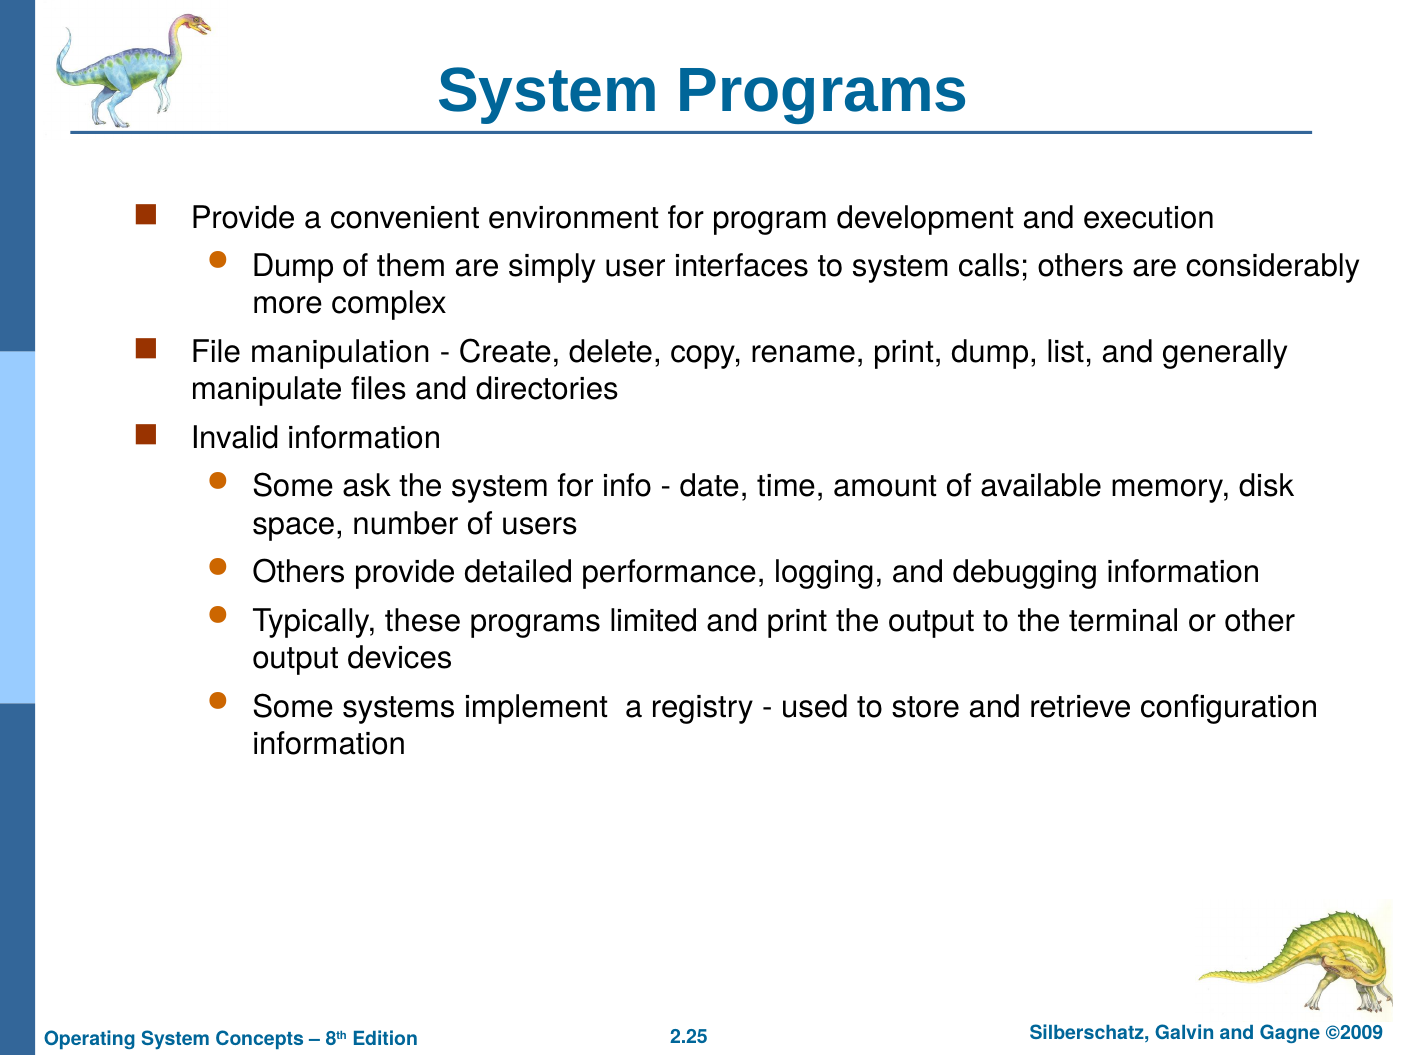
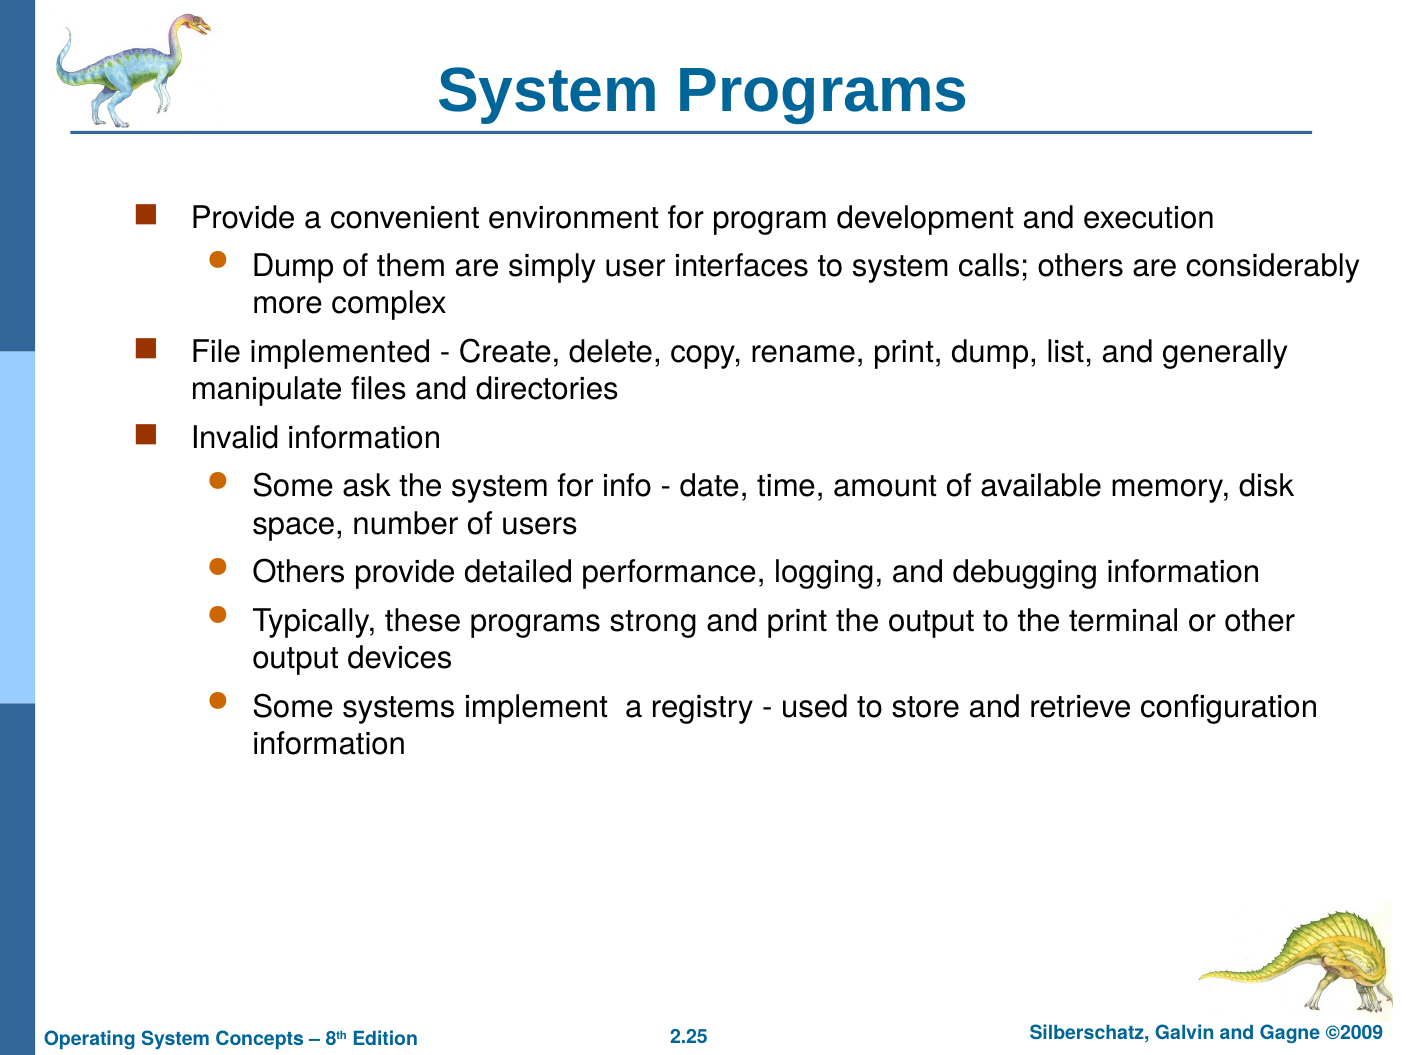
manipulation: manipulation -> implemented (340, 352)
limited: limited -> strong (654, 621)
